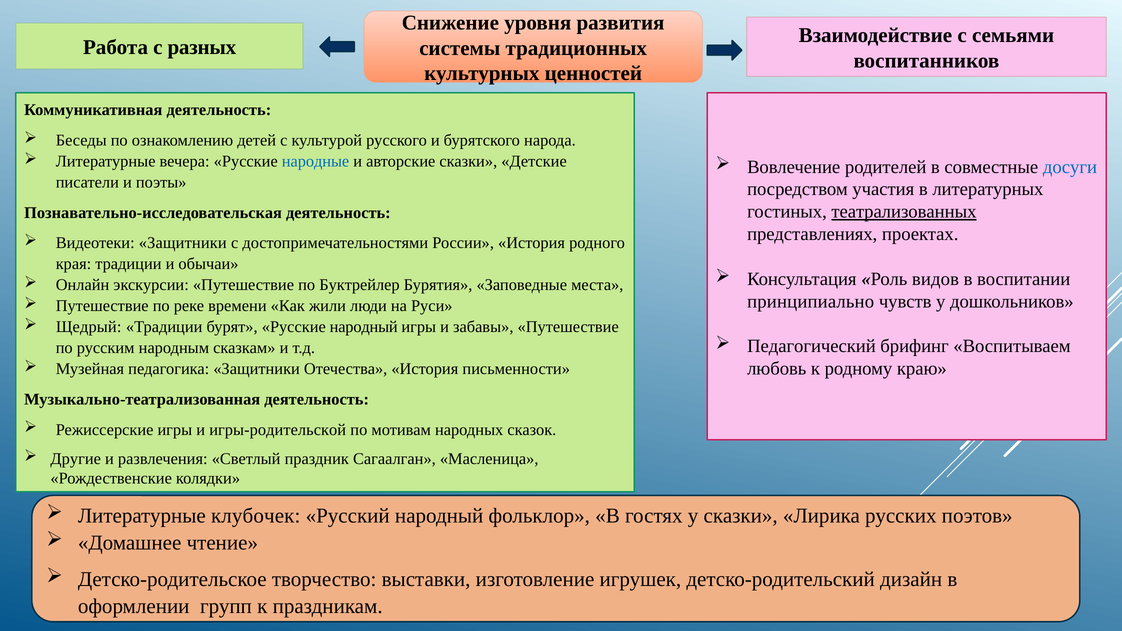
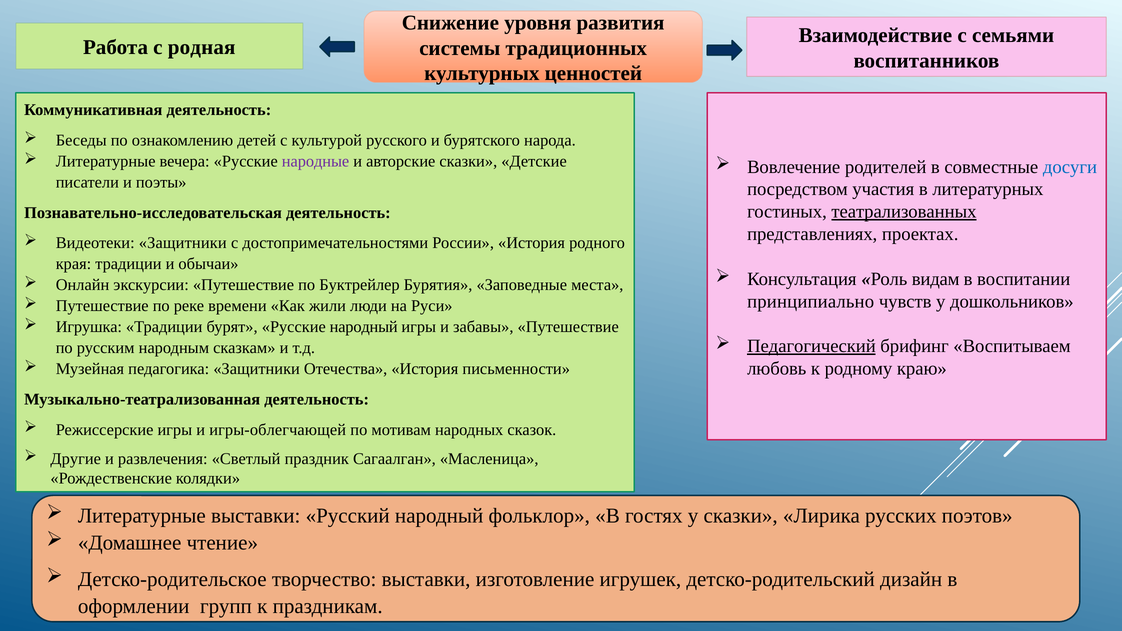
разных: разных -> родная (202, 47)
народные colour: blue -> purple (316, 161)
видов: видов -> видам (936, 279)
Щедрый: Щедрый -> Игрушка (89, 327)
Педагогический underline: none -> present (811, 346)
игры-родительской: игры-родительской -> игры-облегчающей (278, 430)
Литературные клубочек: клубочек -> выставки (256, 516)
